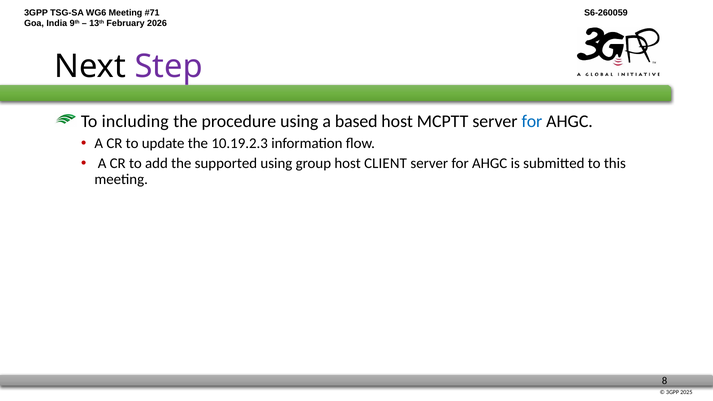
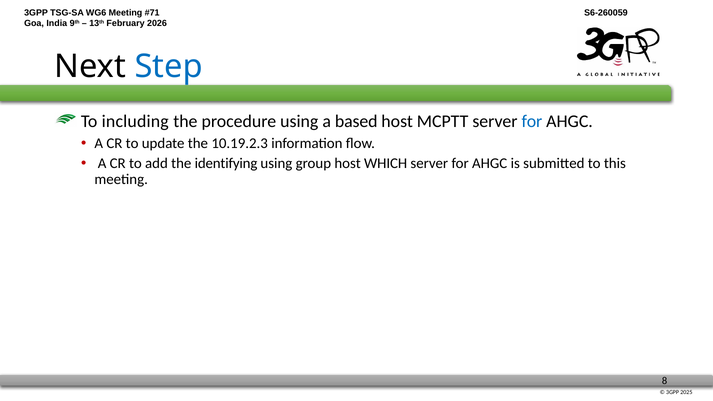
Step colour: purple -> blue (169, 66)
supported: supported -> identifying (226, 163)
CLIENT: CLIENT -> WHICH (386, 163)
